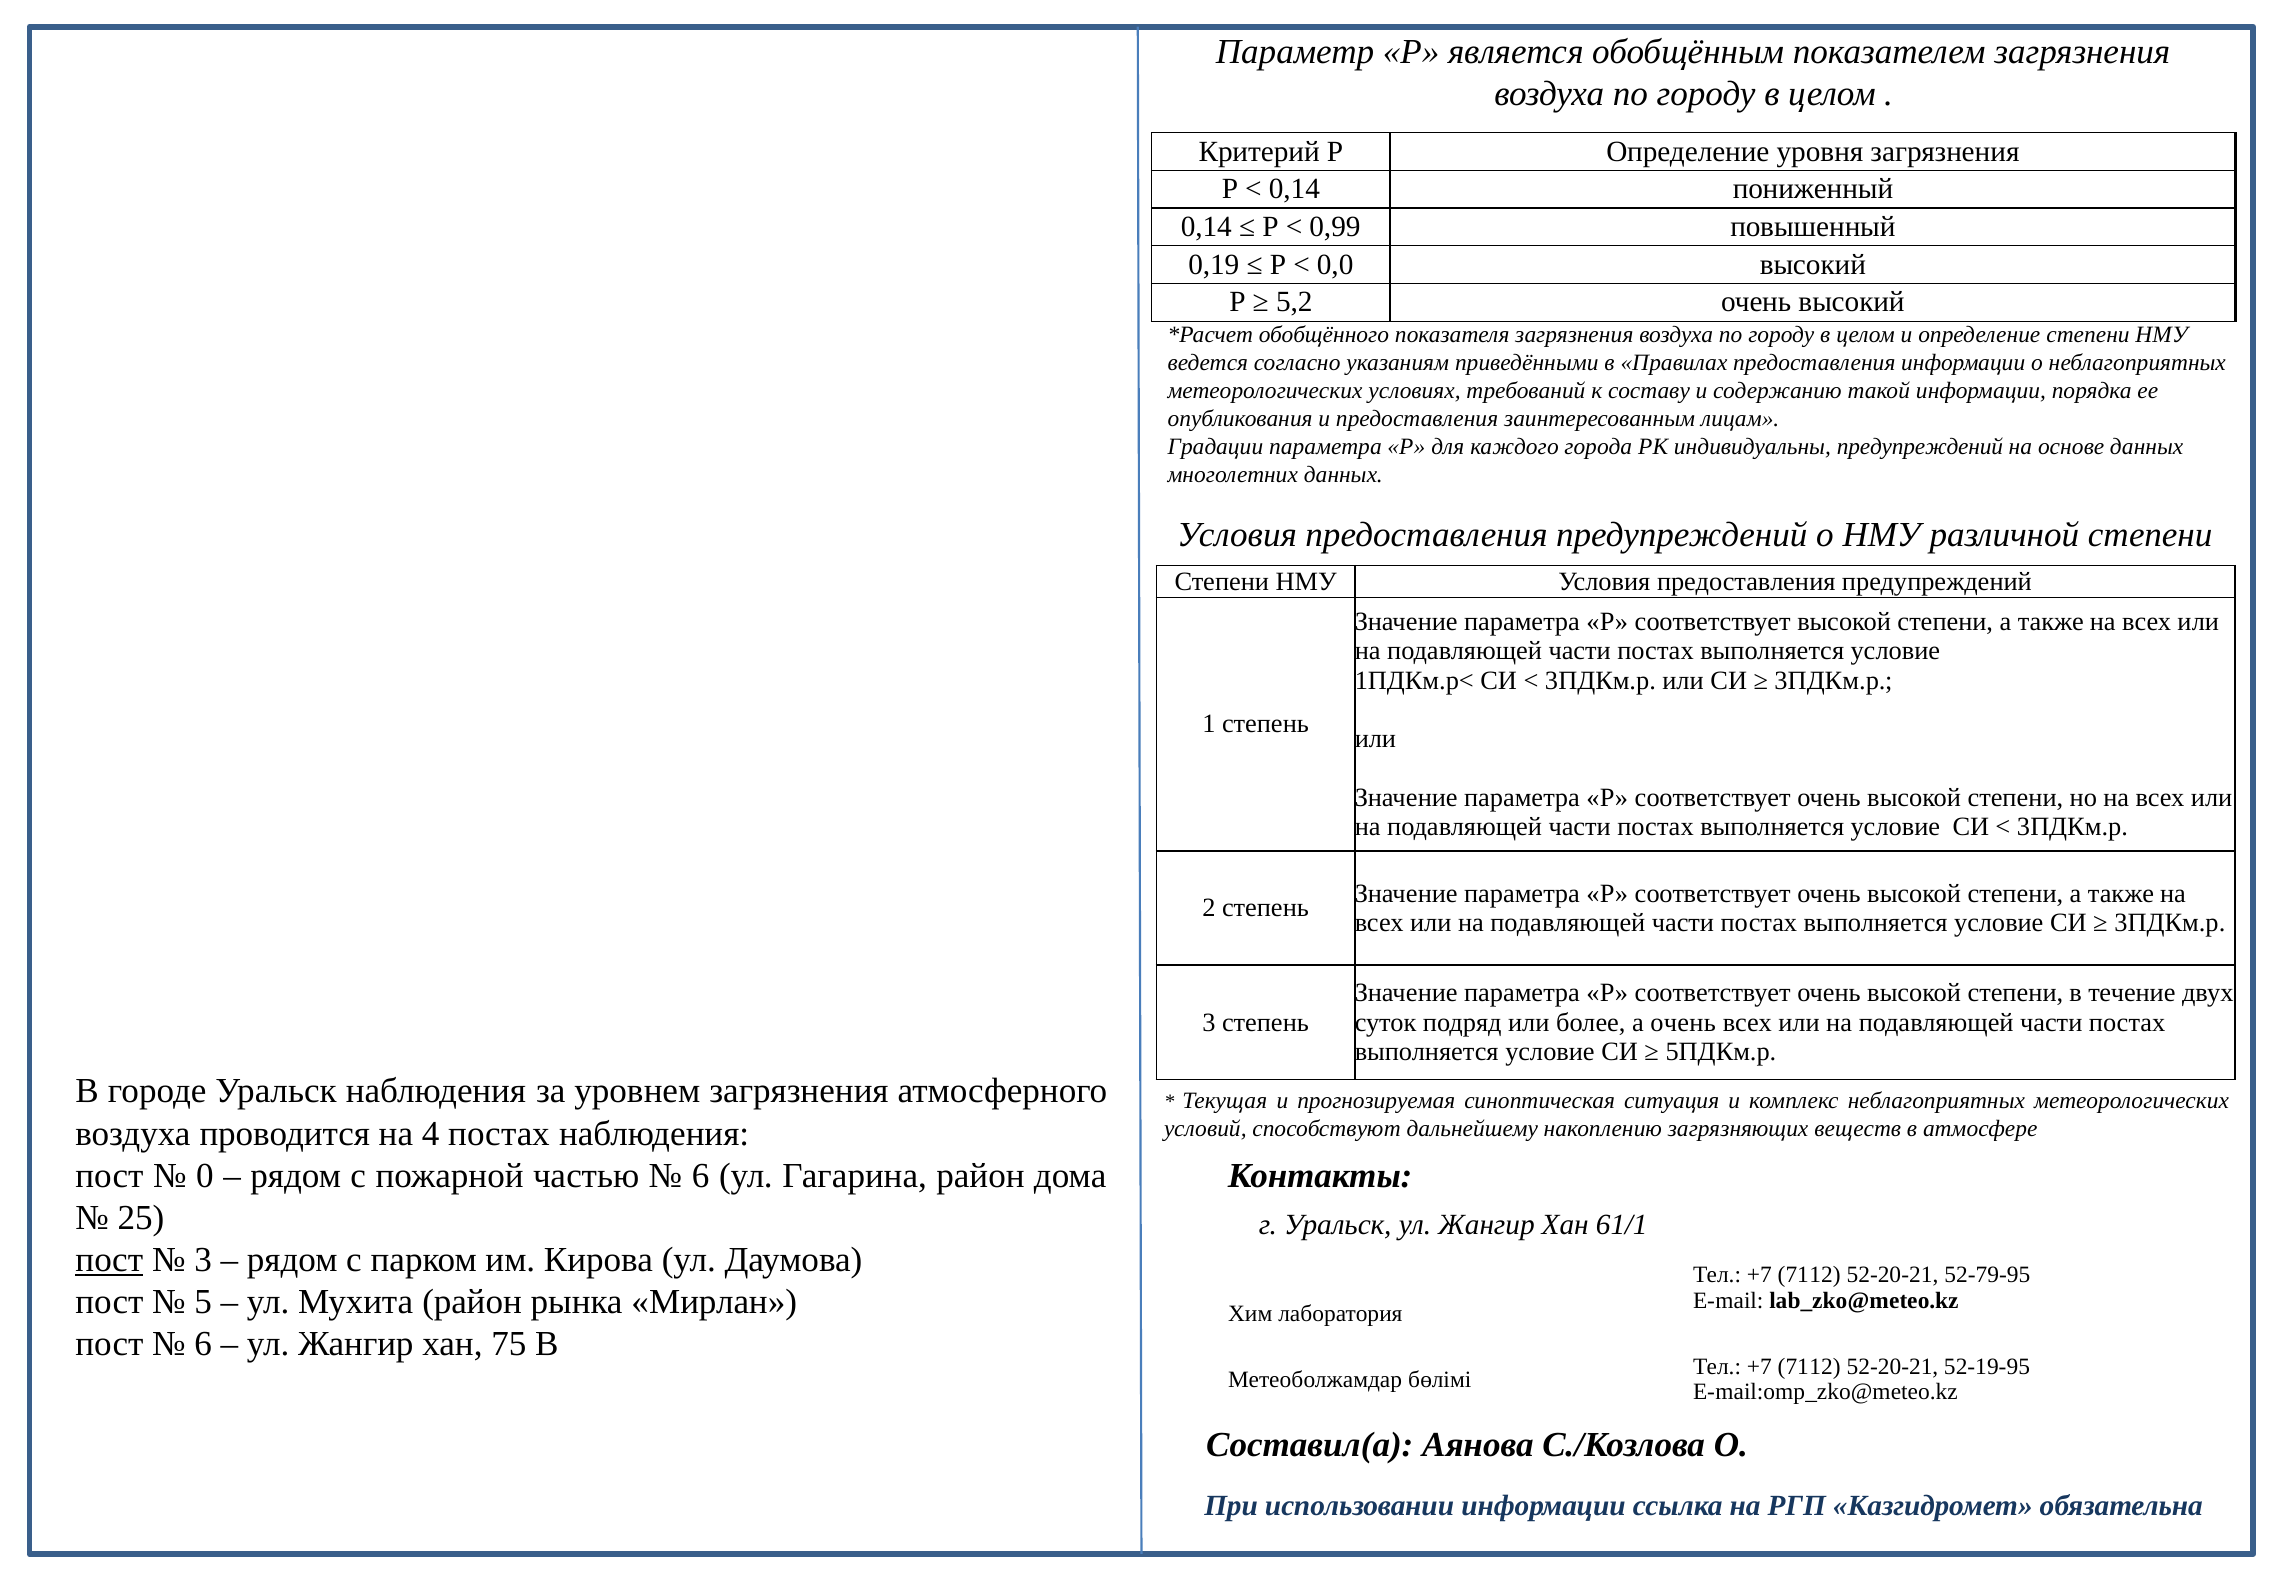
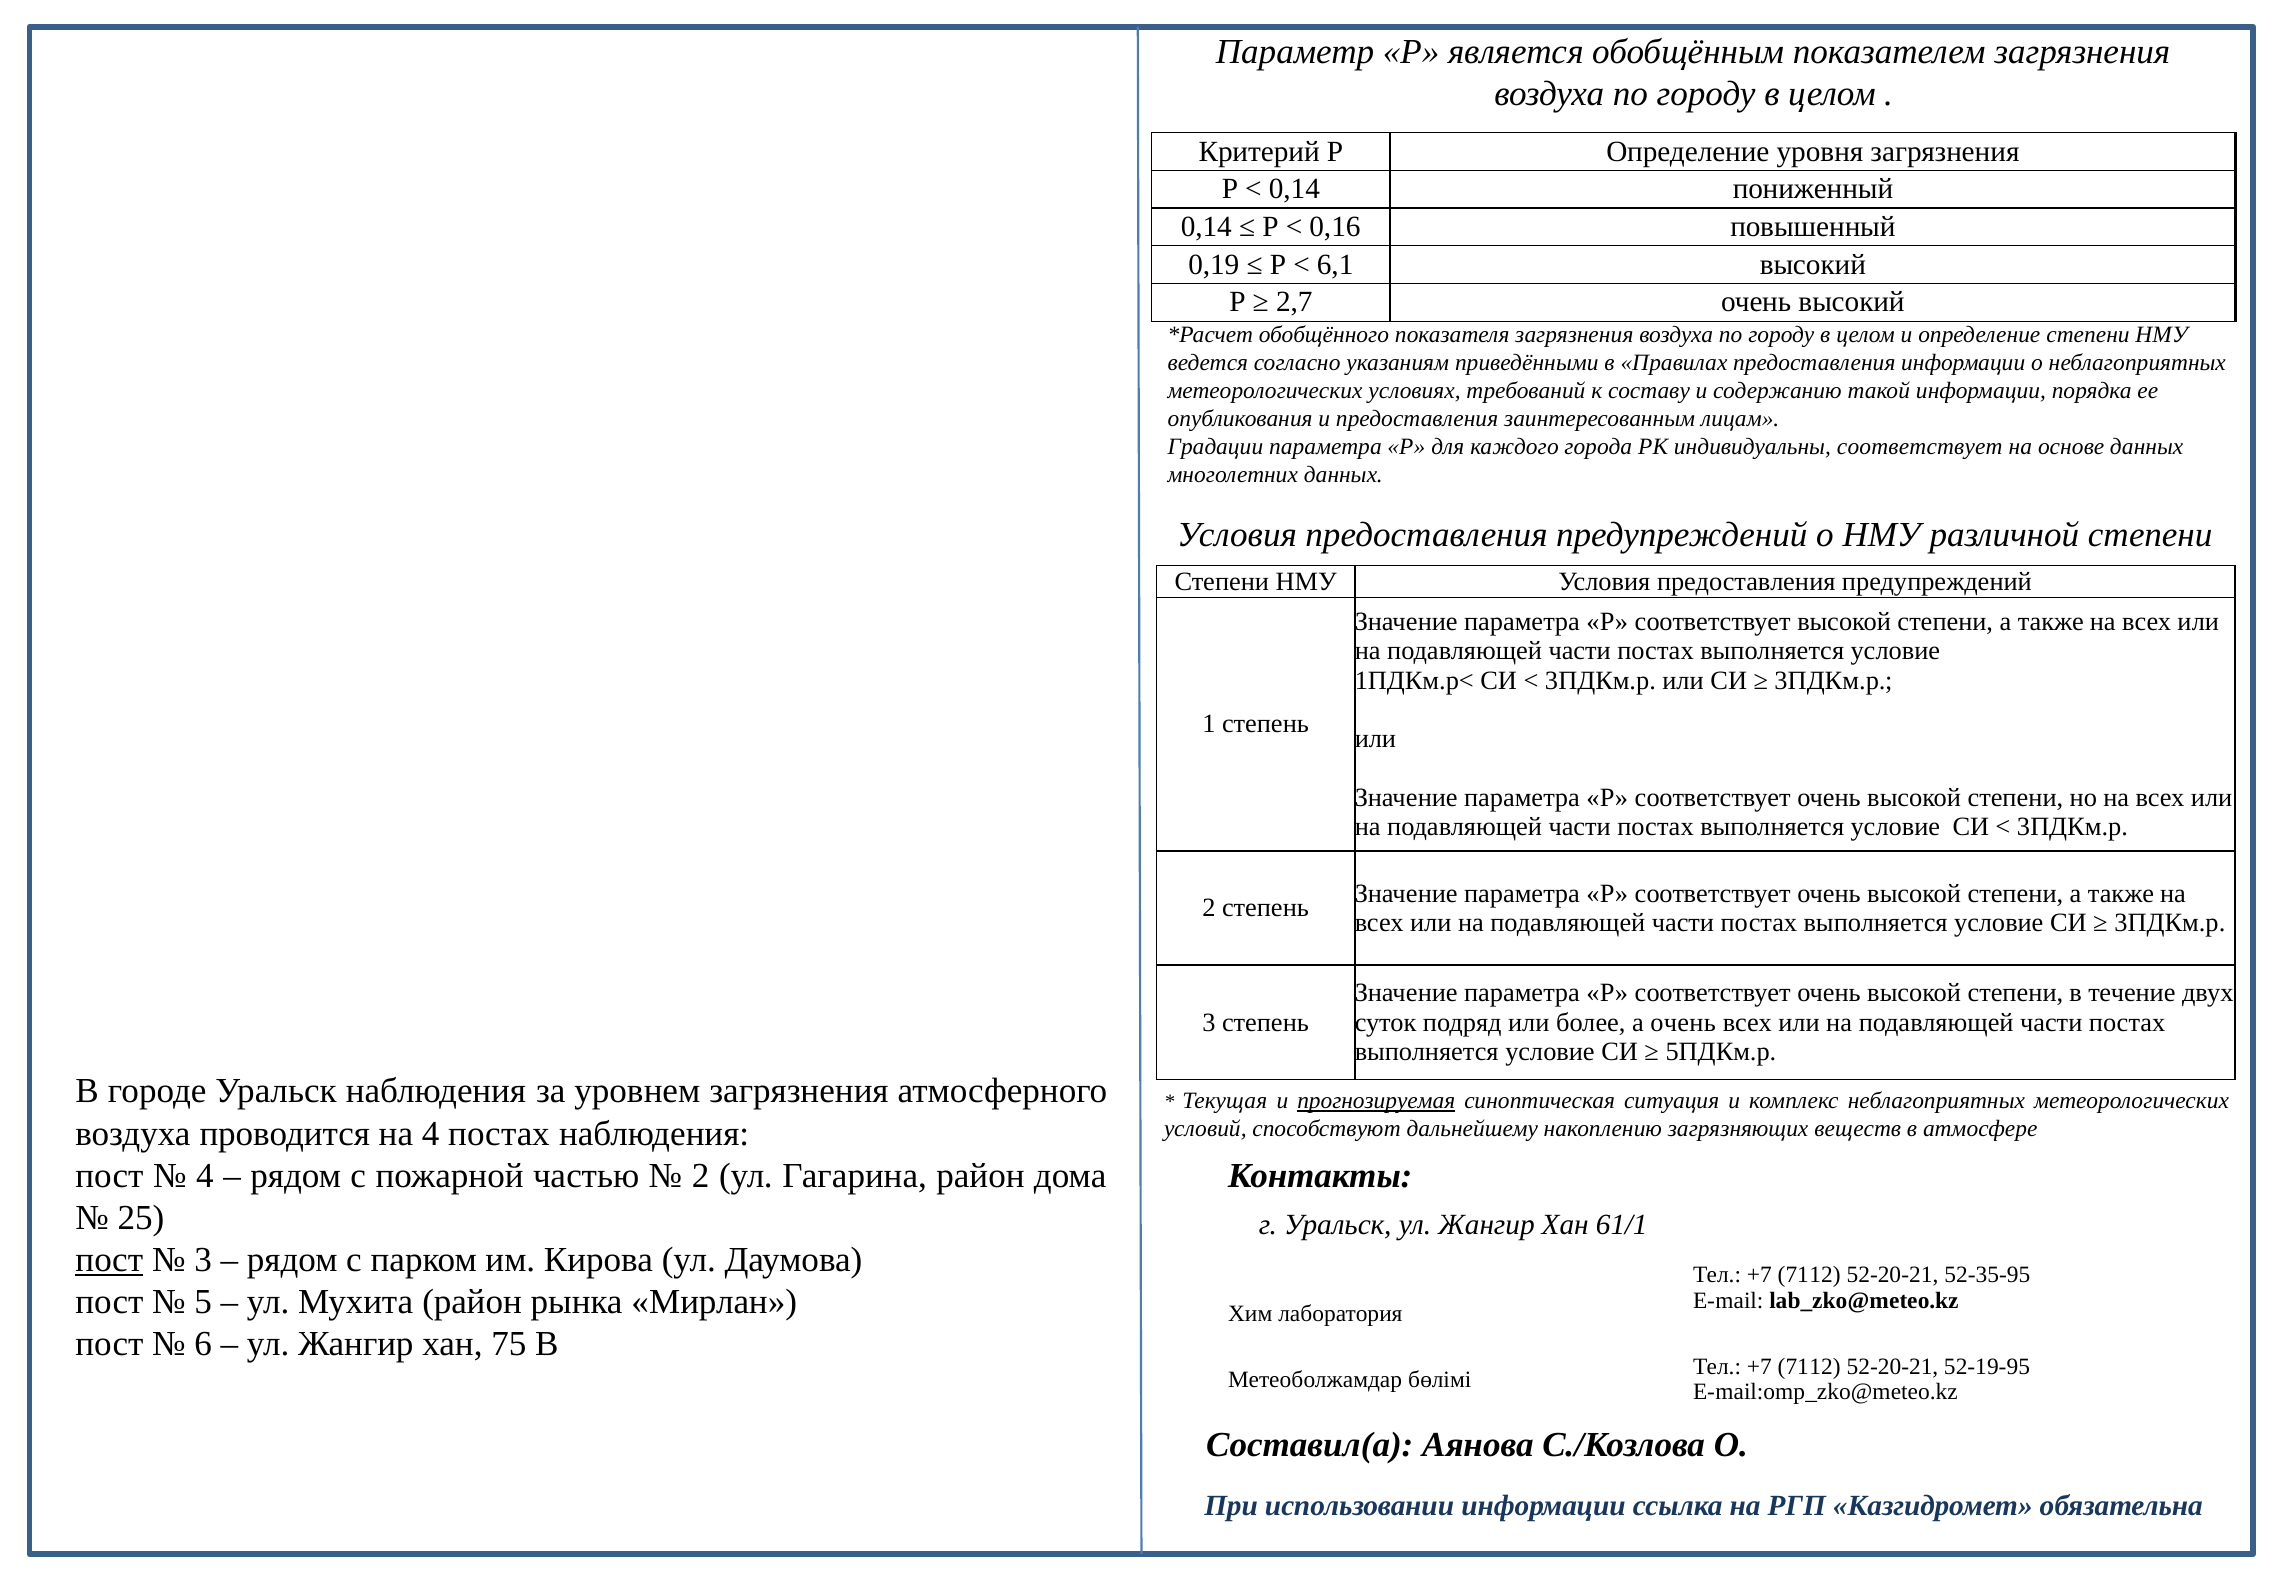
0,99: 0,99 -> 0,16 (1335, 227)
0,0: 0,0 -> 6,1 (1335, 264)
5,2: 5,2 -> 2,7 (1294, 302)
индивидуальны предупреждений: предупреждений -> соответствует (1920, 447)
прогнозируемая underline: none -> present (1376, 1101)
0: 0 -> 4 (205, 1175)
6: 6 -> 2 (701, 1175)
52-79-95: 52-79-95 -> 52-35-95 (1987, 1275)
